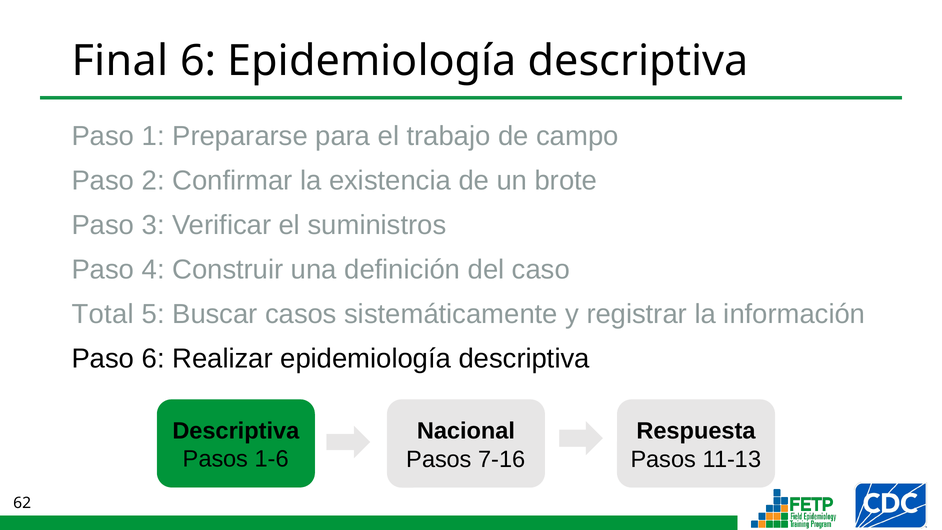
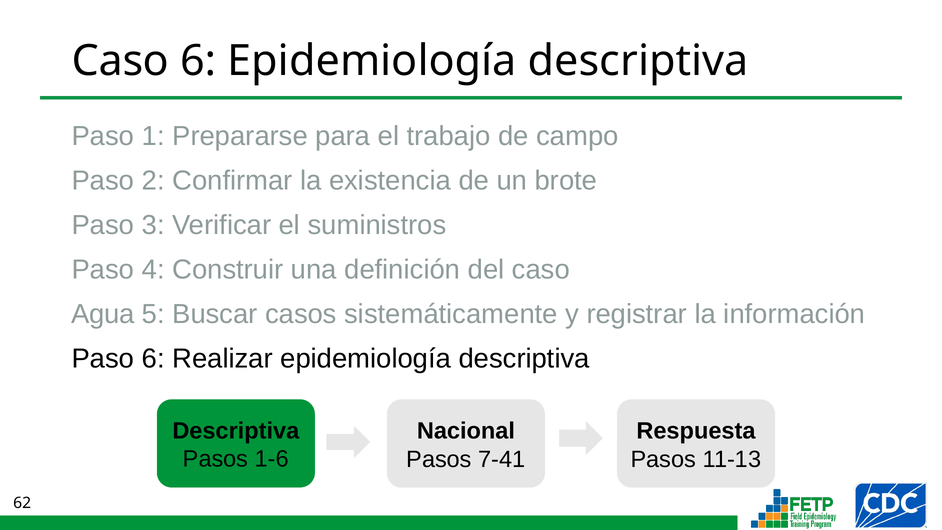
Final: Final -> Caso (120, 61)
Total: Total -> Agua (103, 314)
7-16: 7-16 -> 7-41 (502, 459)
